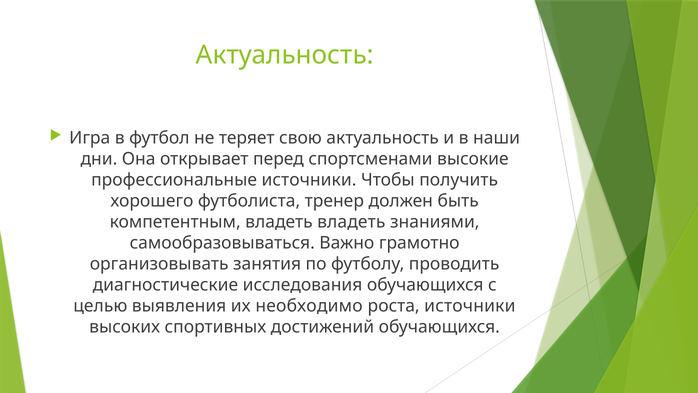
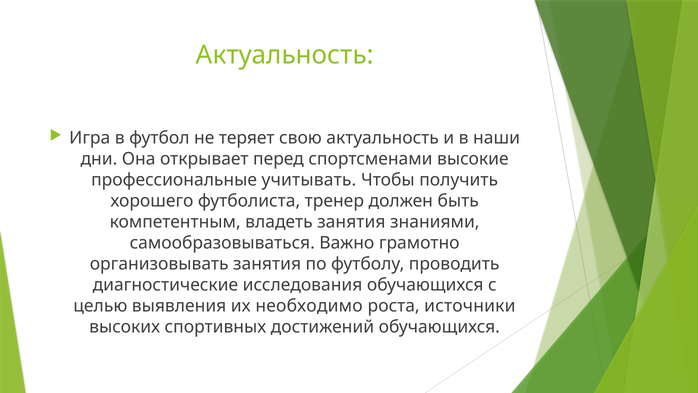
профессиональные источники: источники -> учитывать (309, 180)
владеть владеть: владеть -> занятия (351, 222)
